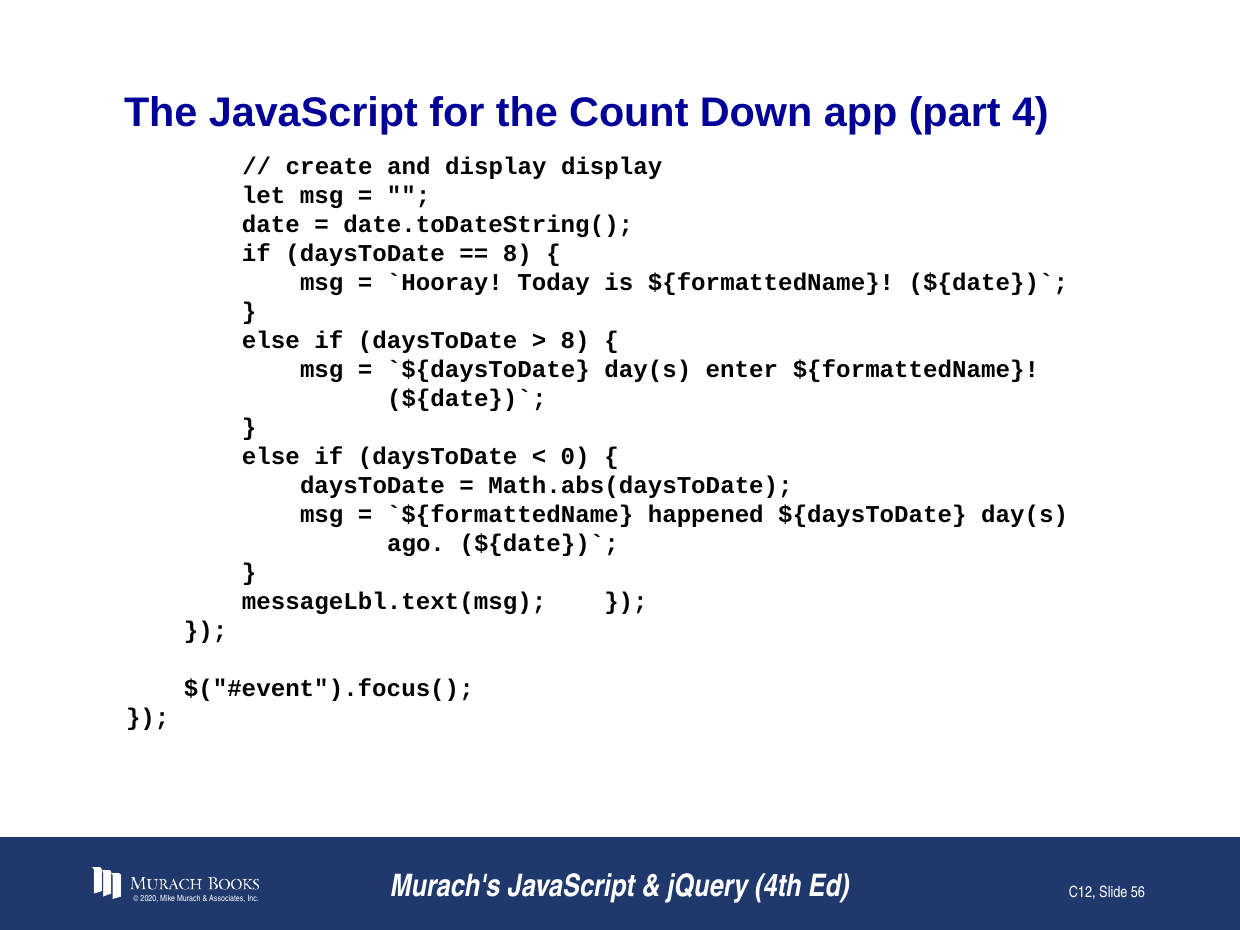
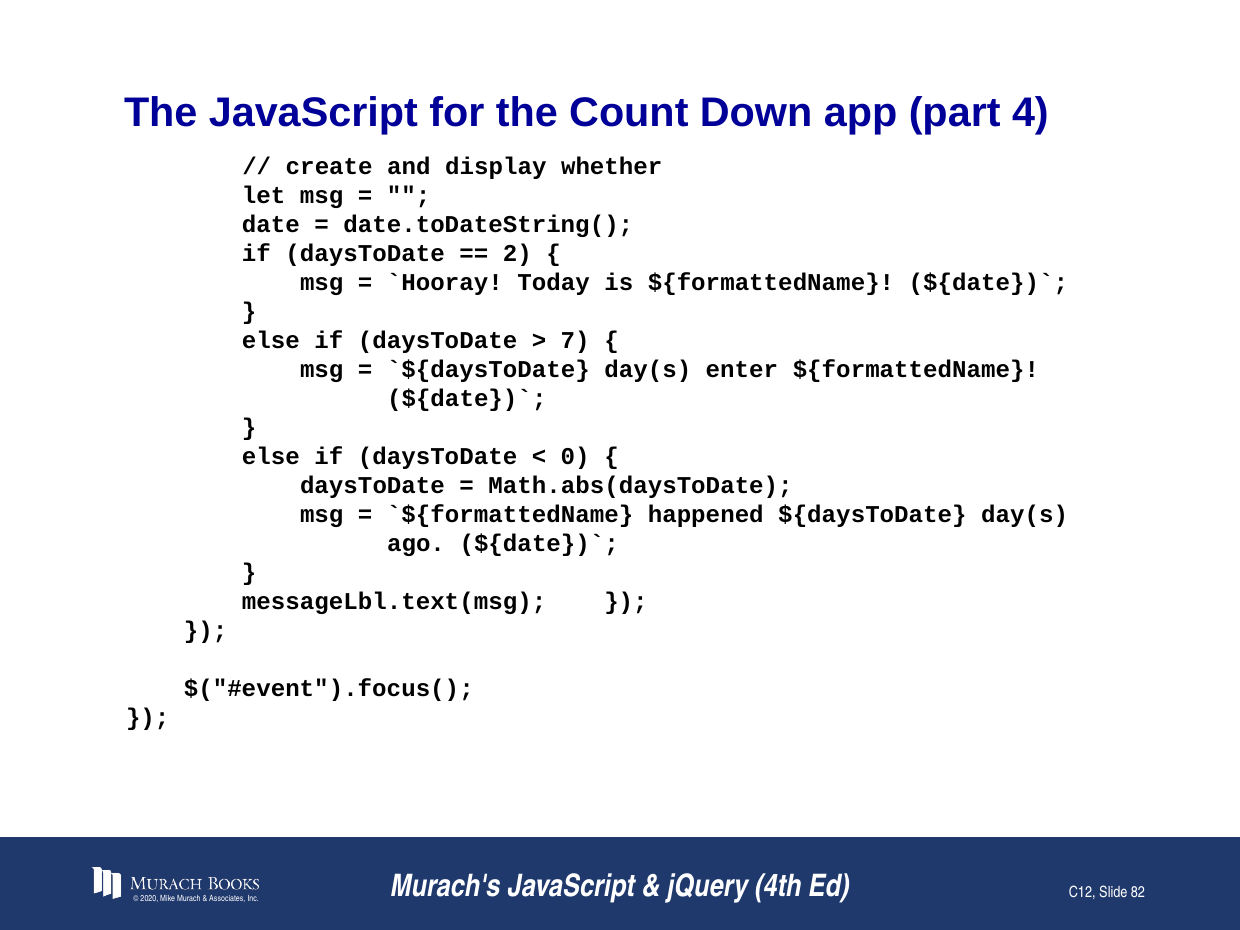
display display: display -> whether (612, 167)
8: 8 -> 2 (517, 254)
8: 8 -> 7 (575, 341)
56: 56 -> 82 (1138, 892)
